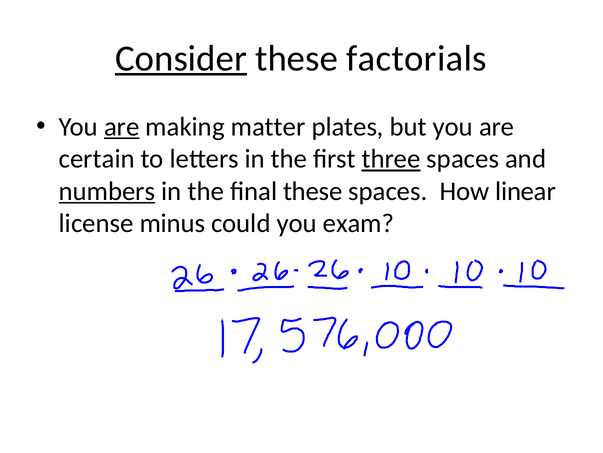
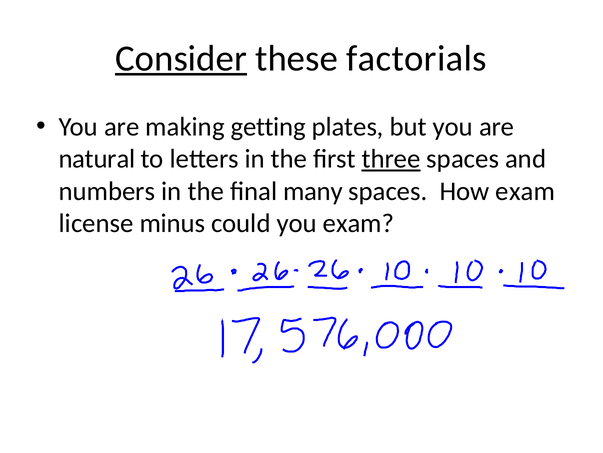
are underline: present -> none (122, 126)
matter: matter -> getting (268, 126)
certain: certain -> natural (97, 159)
numbers underline: present -> none (107, 191)
final these: these -> many (313, 191)
How linear: linear -> exam (525, 191)
